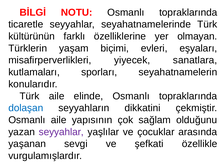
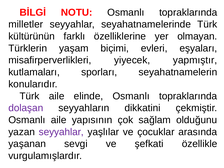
ticaretle: ticaretle -> milletler (26, 24)
sanatlara: sanatlara -> yapmıştır (195, 60)
dolaşan colour: blue -> purple (26, 108)
